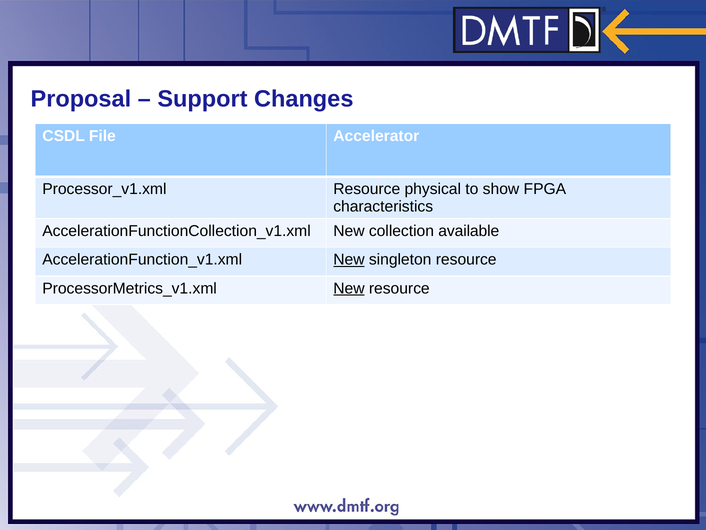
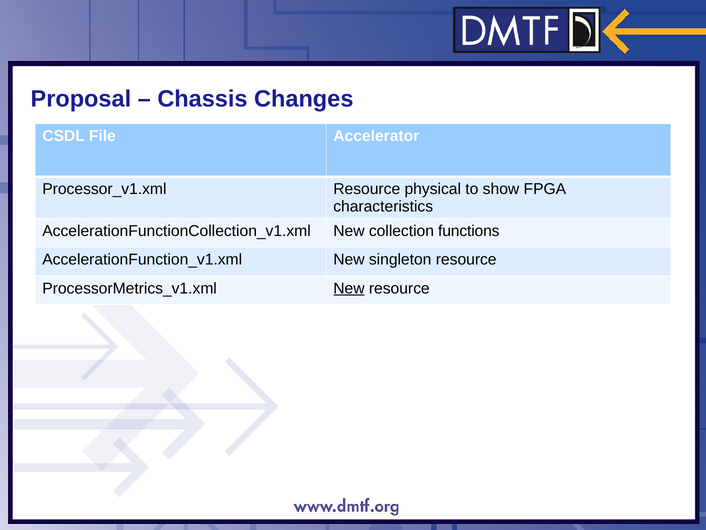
Support: Support -> Chassis (202, 99)
available: available -> functions (469, 231)
New underline: present -> none (349, 260)
